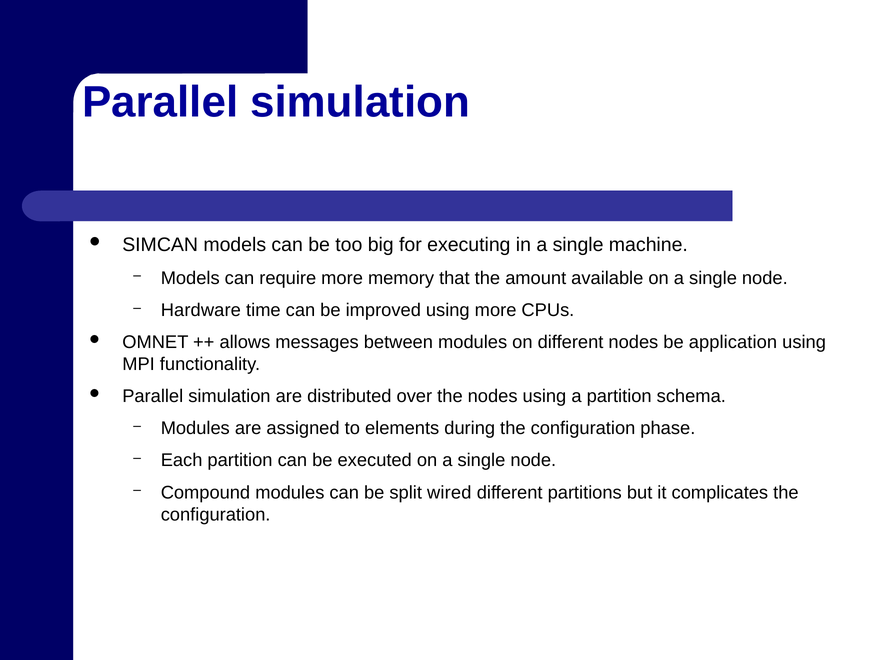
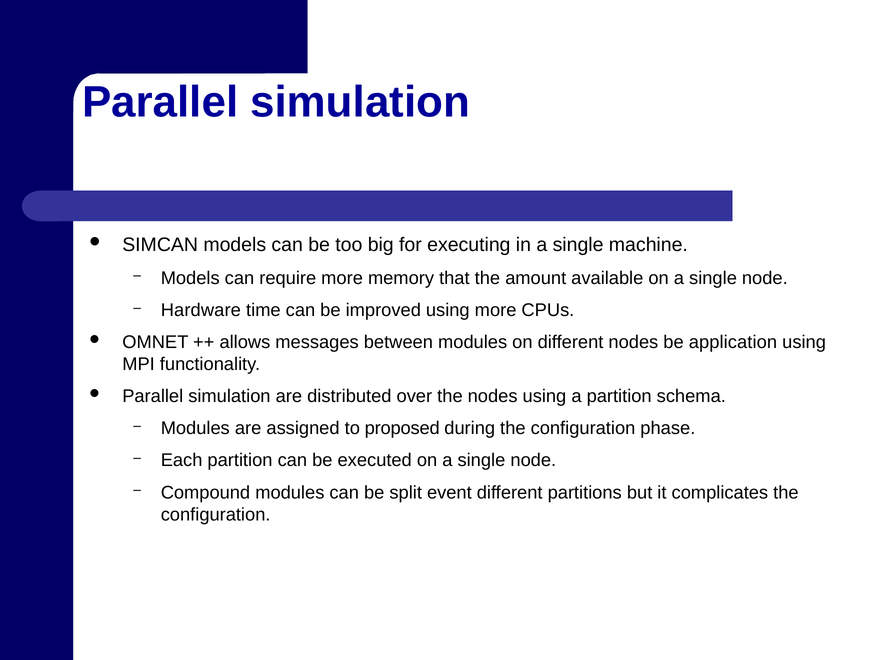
elements: elements -> proposed (402, 428)
wired: wired -> event (449, 492)
